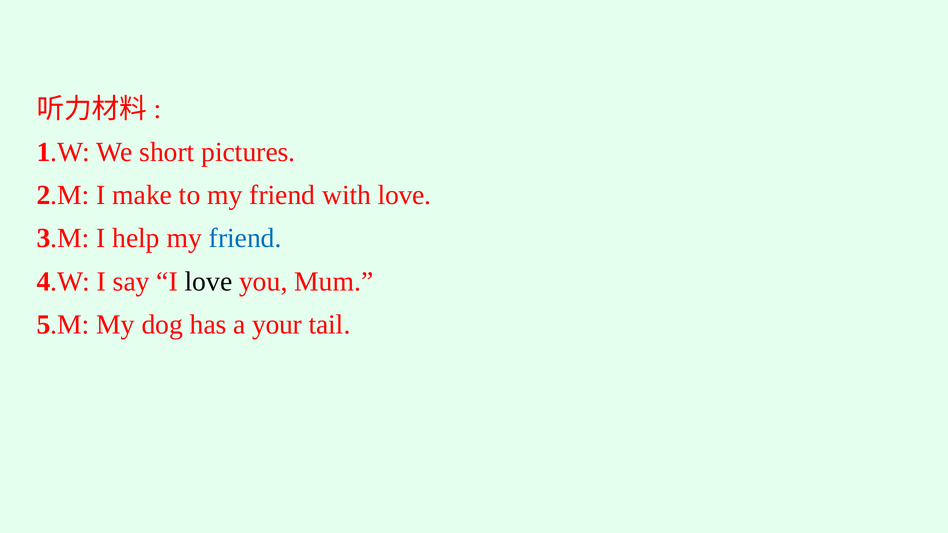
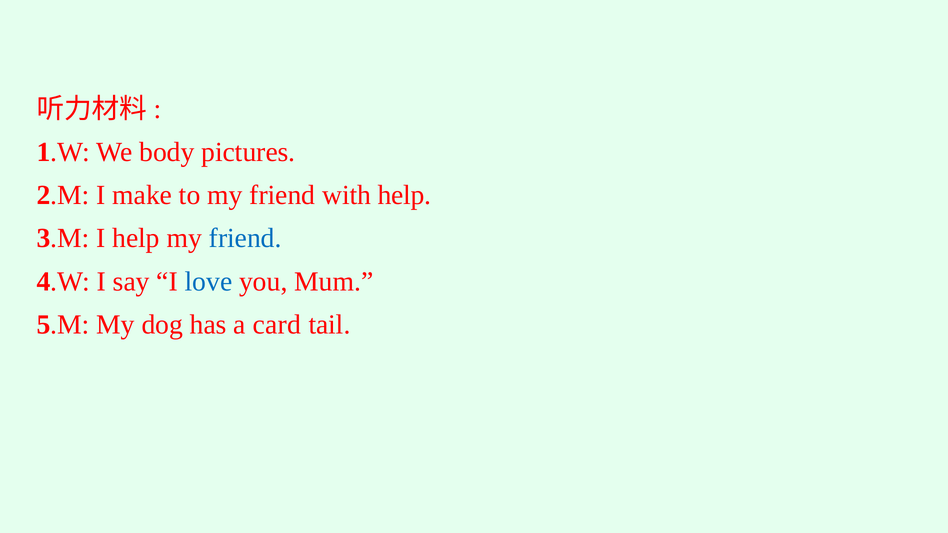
short: short -> body (167, 152)
with love: love -> help (405, 195)
love colour: black -> blue (209, 282)
your: your -> card (277, 325)
